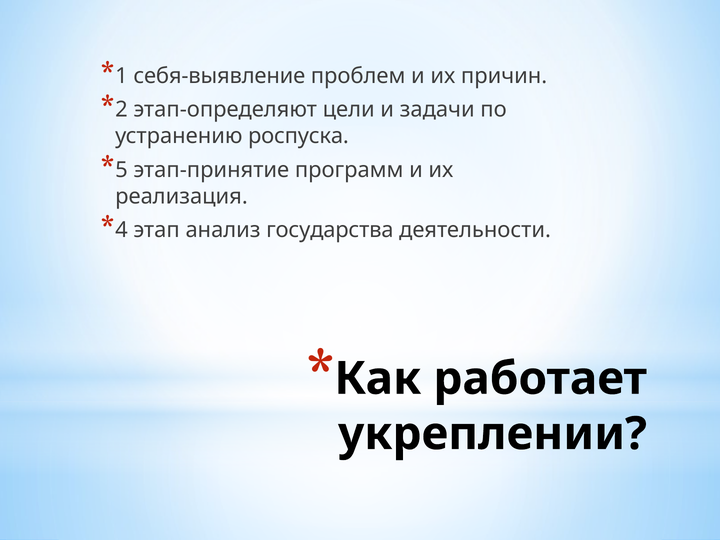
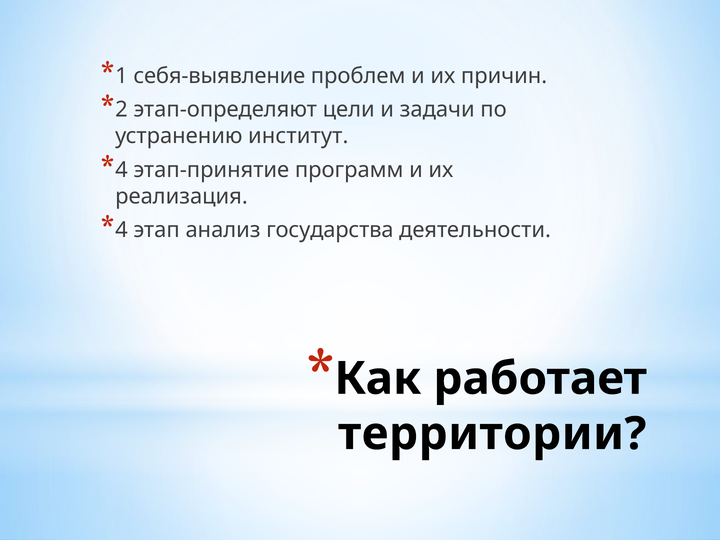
роспуска: роспуска -> институт (298, 136)
5: 5 -> 4 (121, 170)
укреплении: укреплении -> территории (492, 434)
